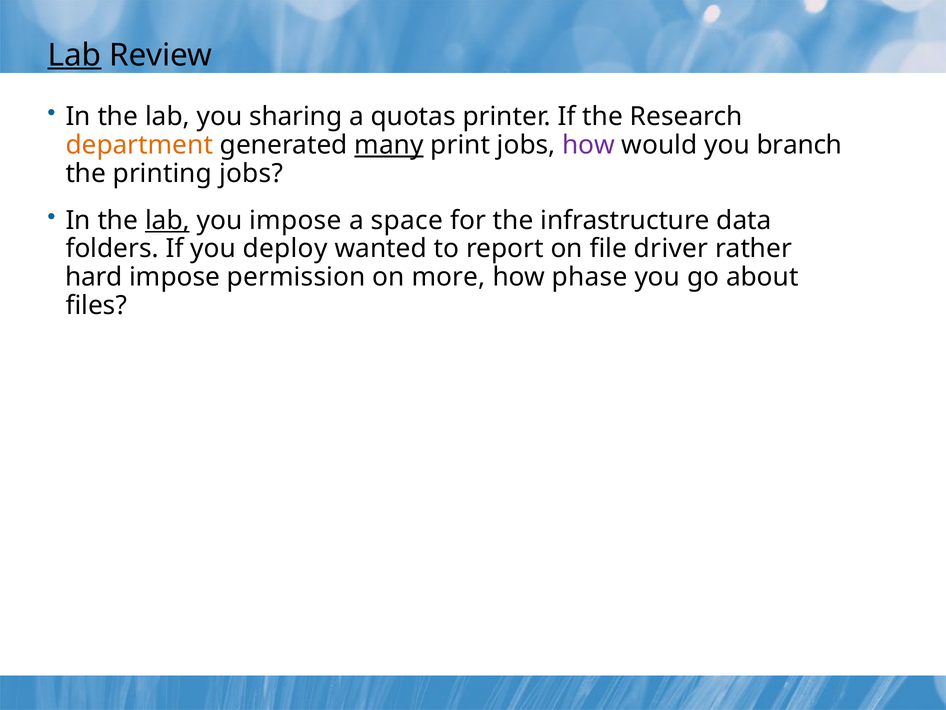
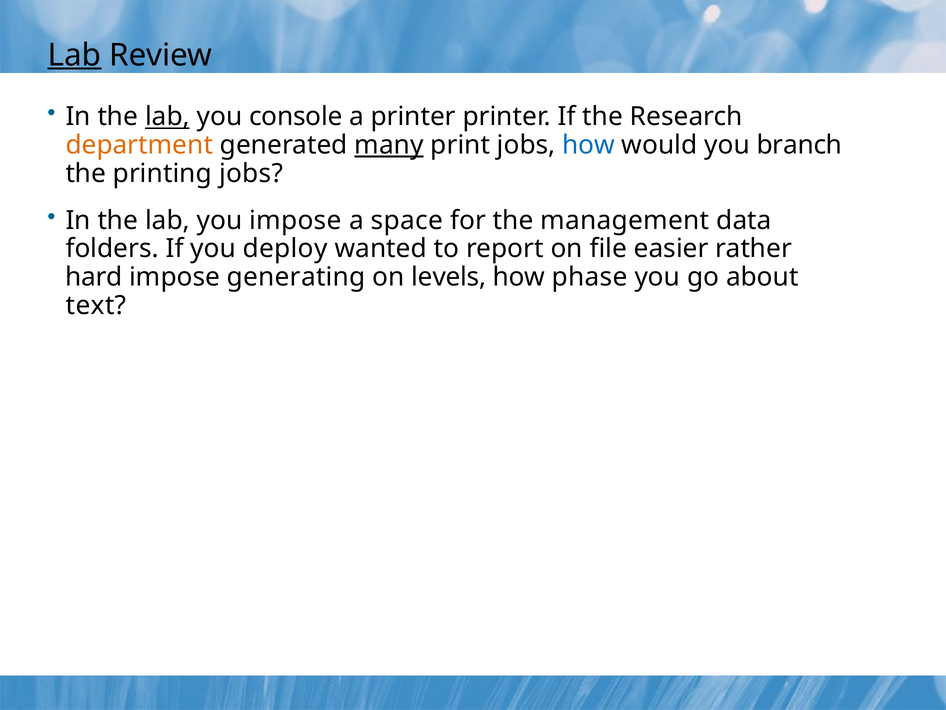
lab underline: none -> present (167, 117)
sharing: sharing -> console (296, 117)
a quotas: quotas -> printer (413, 117)
how colour: purple -> blue (589, 145)
lab underline: present -> none (167, 220)
infrastructure: infrastructure -> management (625, 220)
driver: driver -> easier (671, 249)
permission: permission -> generating (296, 277)
more: more -> levels (449, 277)
files: files -> text (96, 305)
